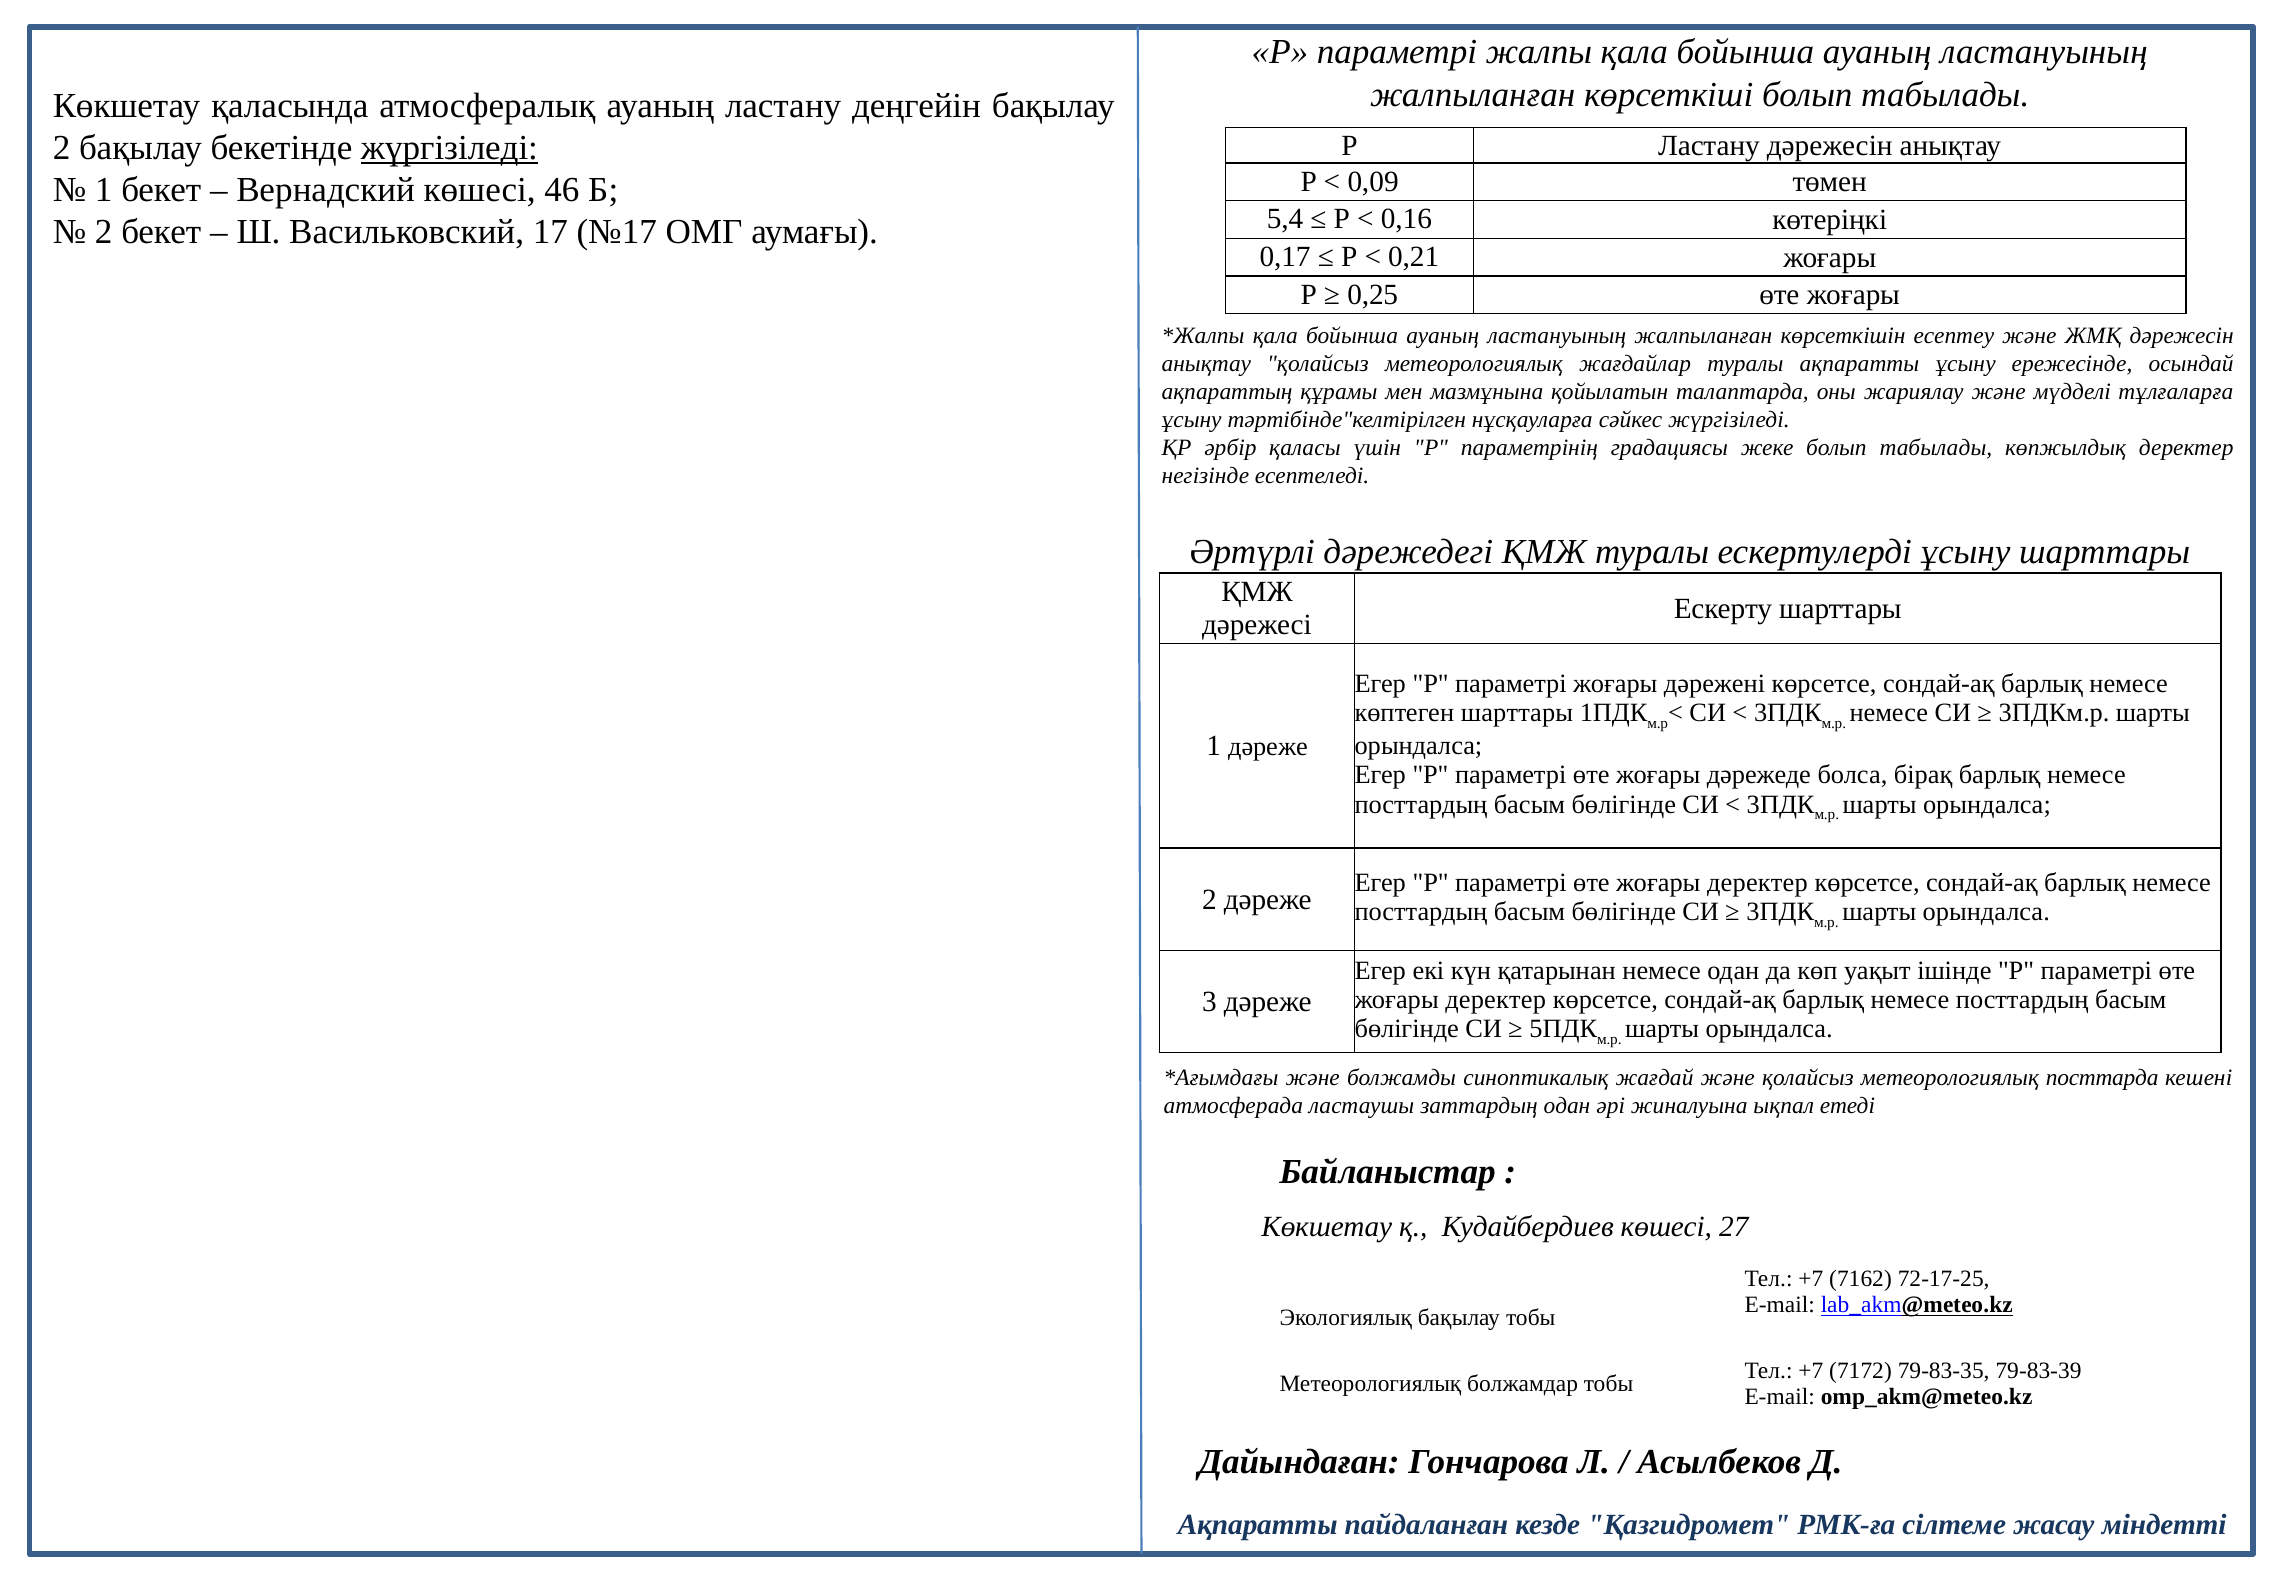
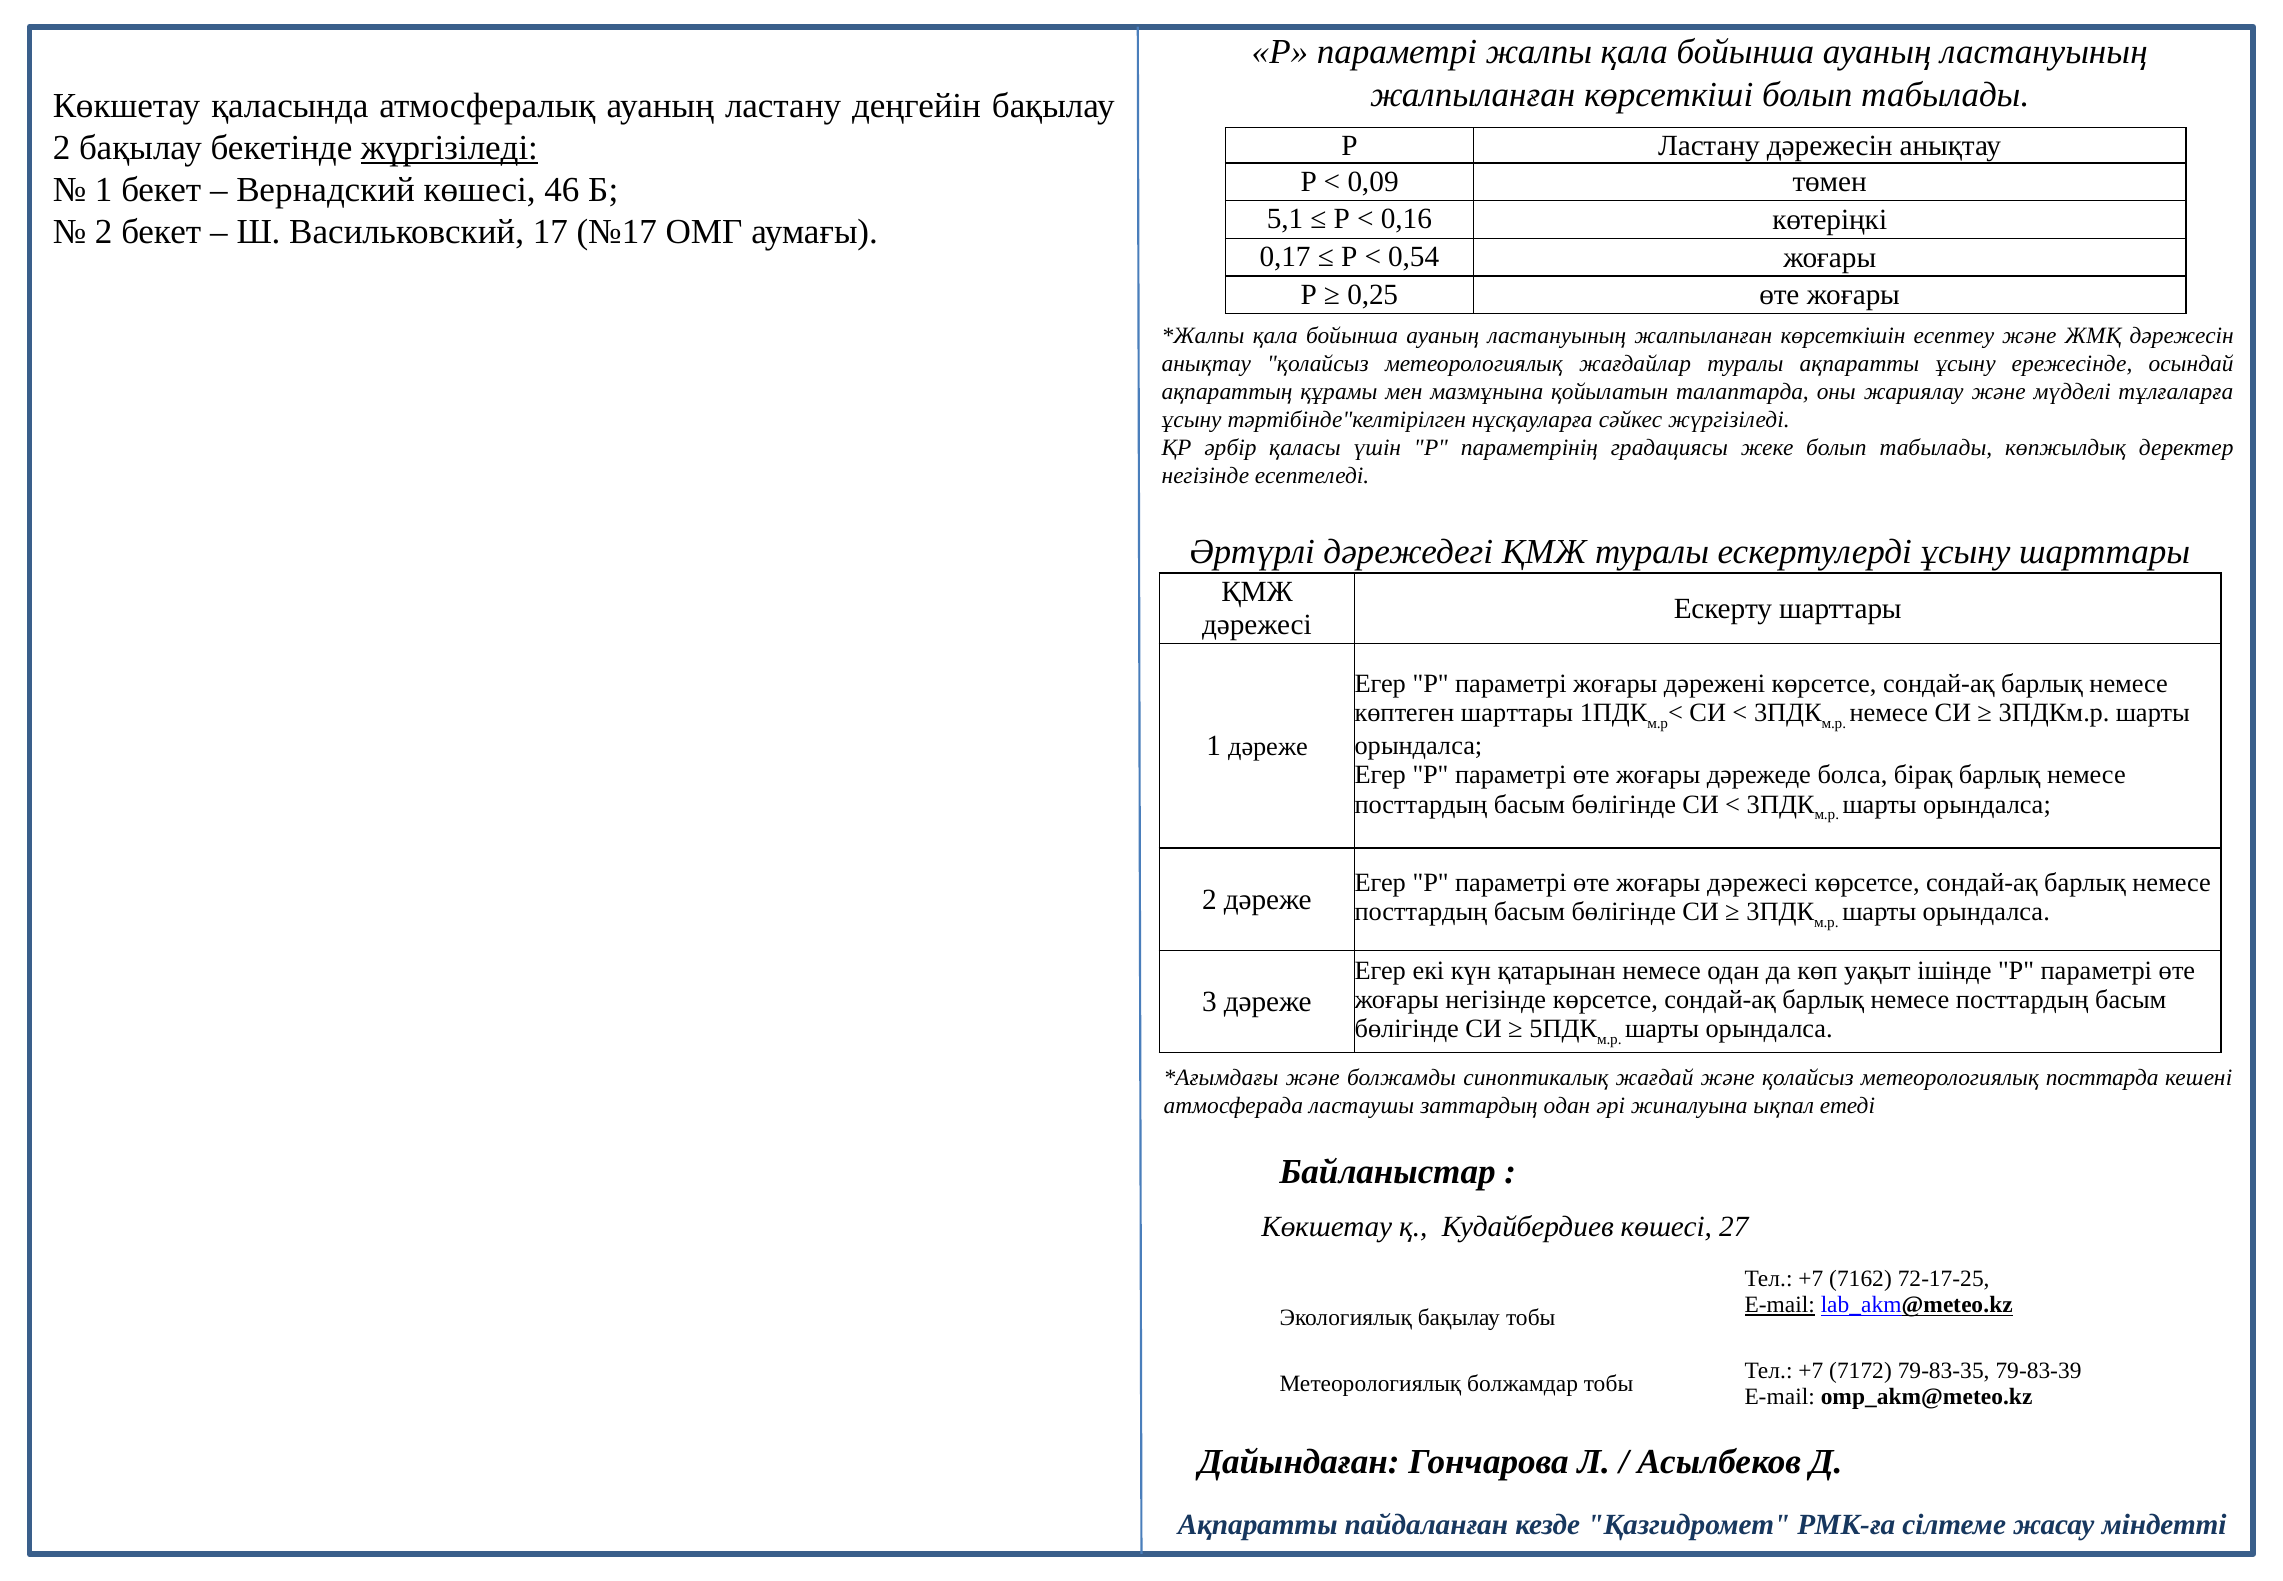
5,4: 5,4 -> 5,1 (1285, 219)
0,21: 0,21 -> 0,54 (1414, 257)
деректер: деректер -> дәрежесі (1757, 883)
деректер: деректер -> негізінде (1496, 999)
E-mail underline: none -> present (1780, 1305)
